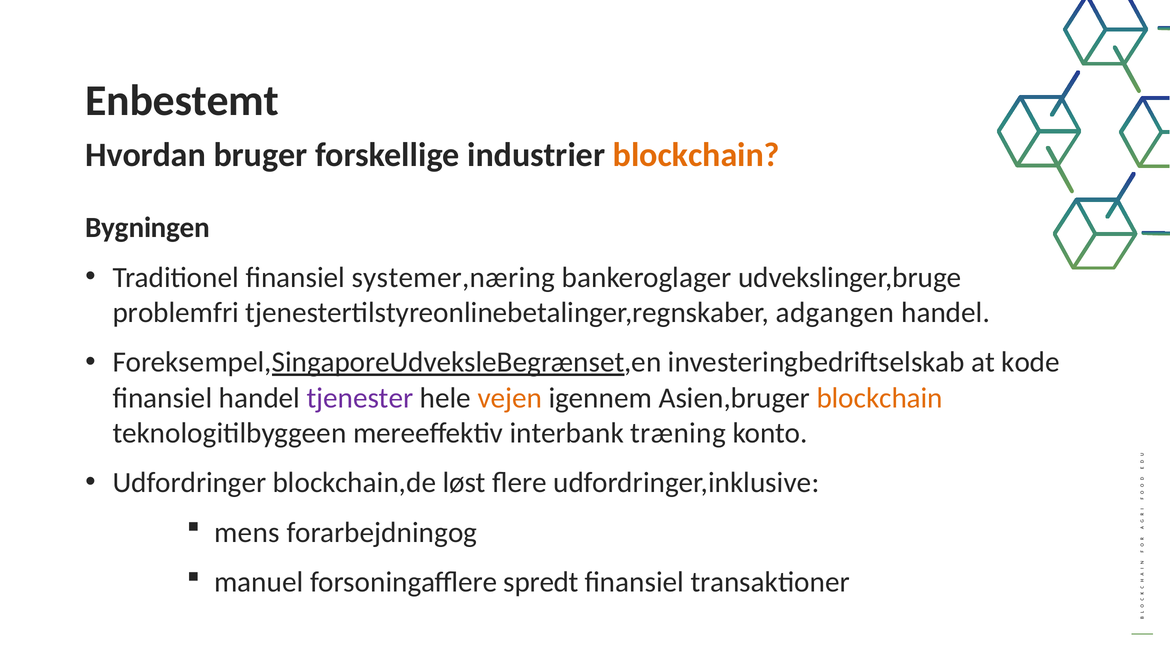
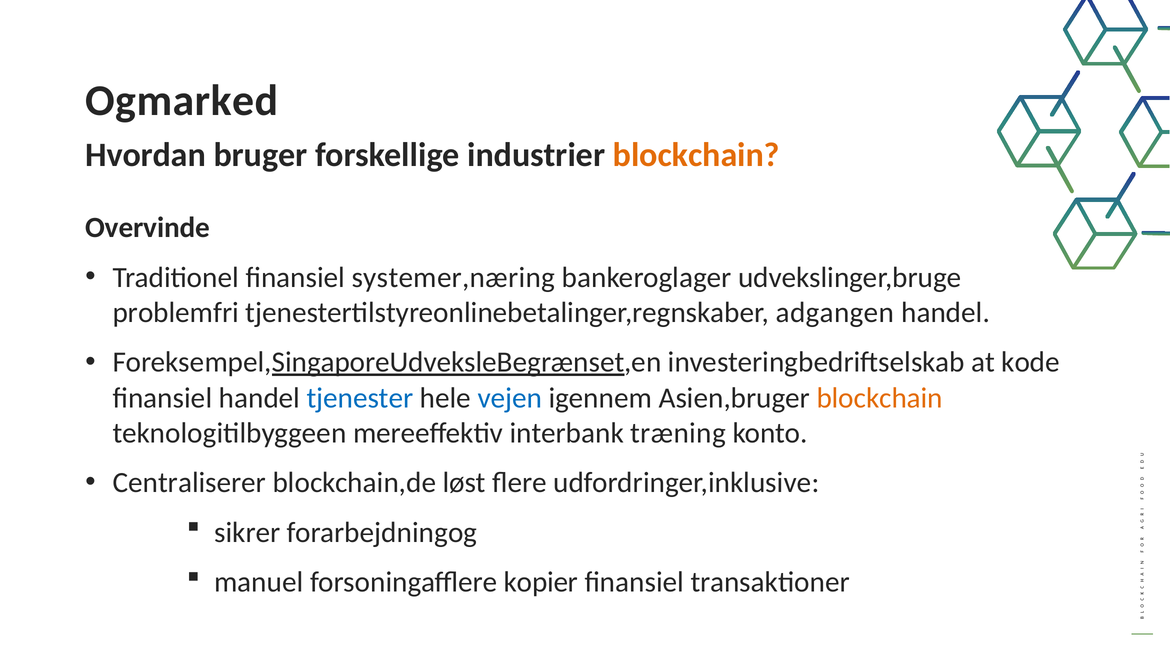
Enbestemt: Enbestemt -> Ogmarked (182, 101)
Bygningen: Bygningen -> Overvinde (148, 228)
tjenester colour: purple -> blue (360, 398)
vejen colour: orange -> blue (510, 398)
Udfordringer: Udfordringer -> Centraliserer (189, 483)
mens: mens -> sikrer (247, 533)
spredt: spredt -> kopier (541, 582)
